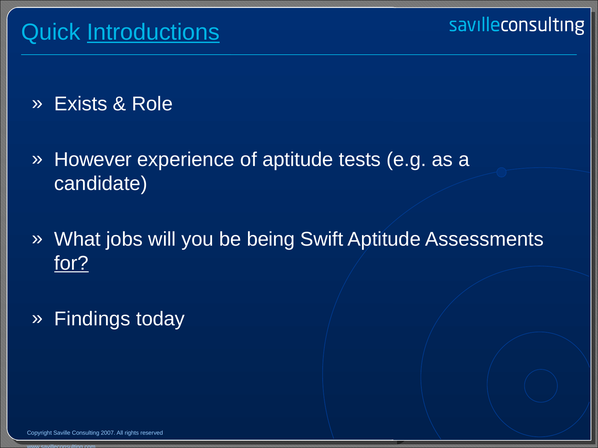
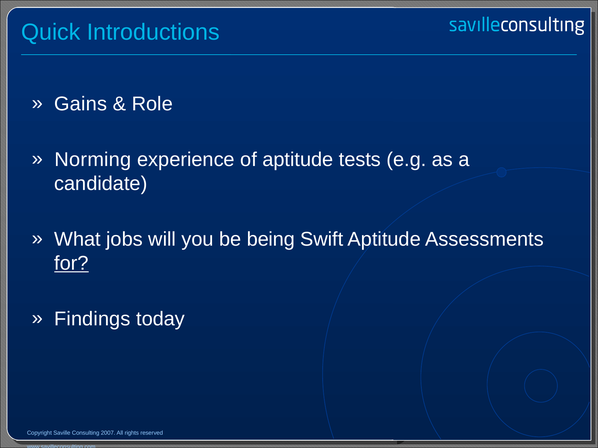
Introductions underline: present -> none (153, 32)
Exists: Exists -> Gains (81, 104)
However: However -> Norming (93, 160)
